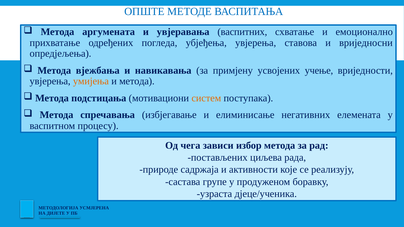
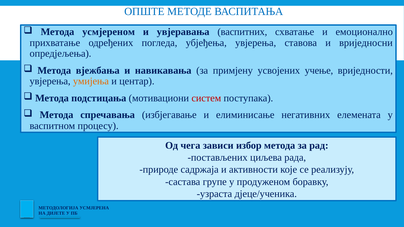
аргумената: аргумената -> усмјереном (109, 32)
и метода: метода -> центар (137, 81)
систем colour: orange -> red (206, 98)
